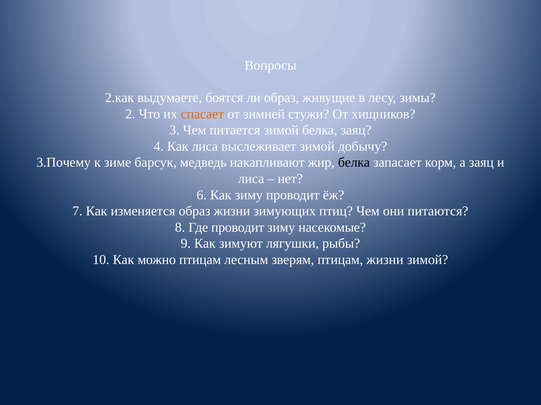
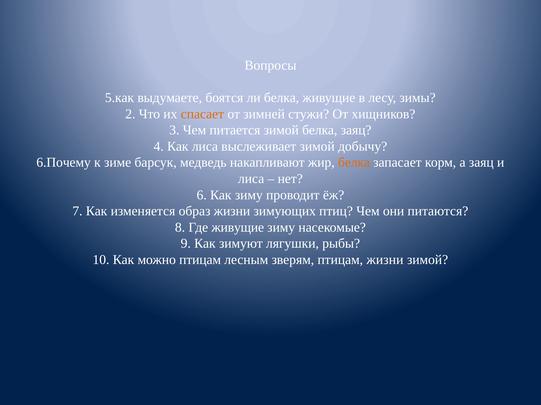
2.как: 2.как -> 5.как (120, 98)
ли образ: образ -> белка (282, 98)
3.Почему: 3.Почему -> 6.Почему (64, 163)
белка colour: black -> orange (354, 163)
Где проводит: проводит -> живущие (238, 228)
